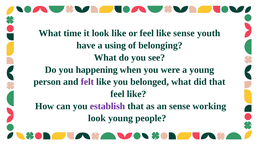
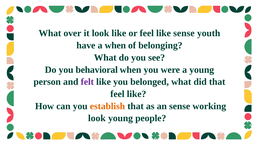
time: time -> over (72, 33)
a using: using -> when (115, 45)
happening: happening -> behavioral (97, 70)
establish colour: purple -> orange (107, 106)
